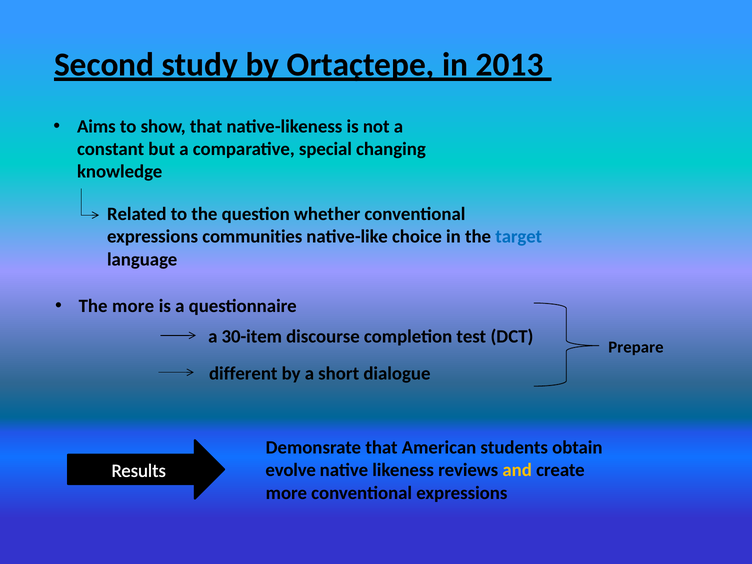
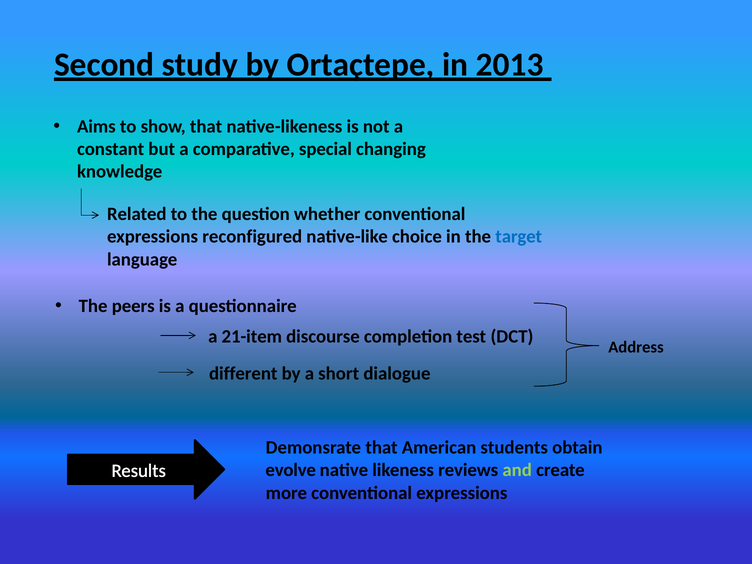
communities: communities -> reconfigured (252, 237)
The more: more -> peers (133, 306)
30-item: 30-item -> 21-item (252, 337)
Prepare: Prepare -> Address (636, 347)
and colour: yellow -> light green (517, 470)
